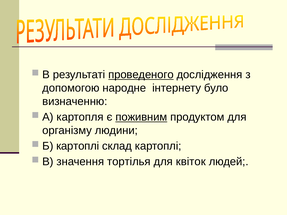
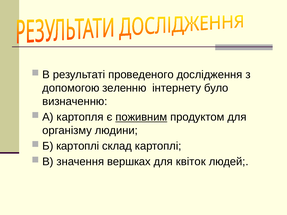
проведеного underline: present -> none (141, 75)
народне: народне -> зеленню (124, 88)
тортілья: тортілья -> вершках (129, 162)
